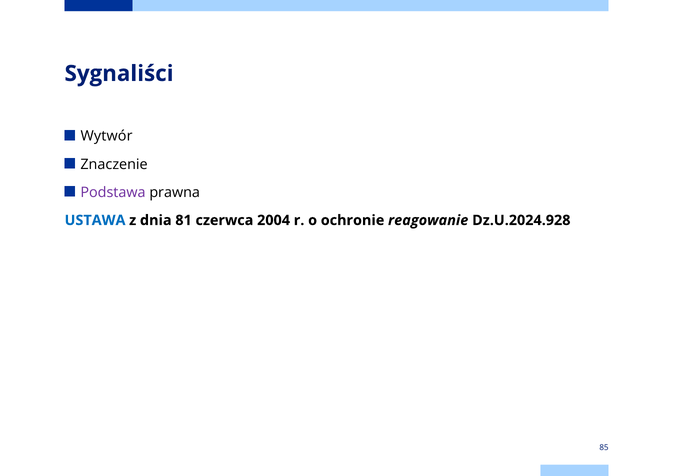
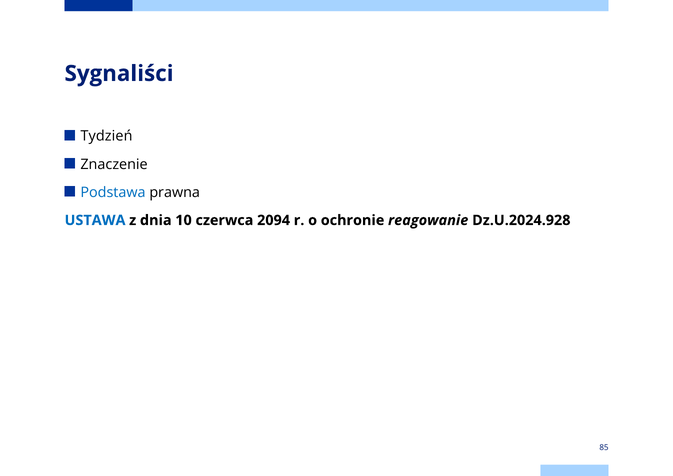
Wytwór: Wytwór -> Tydzień (107, 136)
Podstawa colour: purple -> blue (113, 192)
81: 81 -> 10 (184, 220)
2004: 2004 -> 2094 (274, 220)
